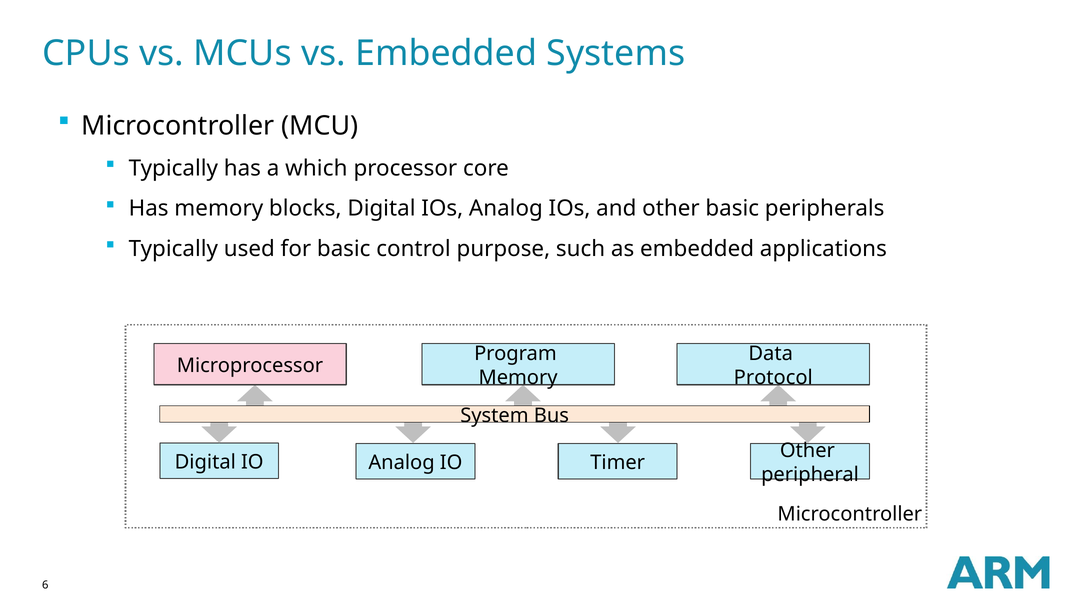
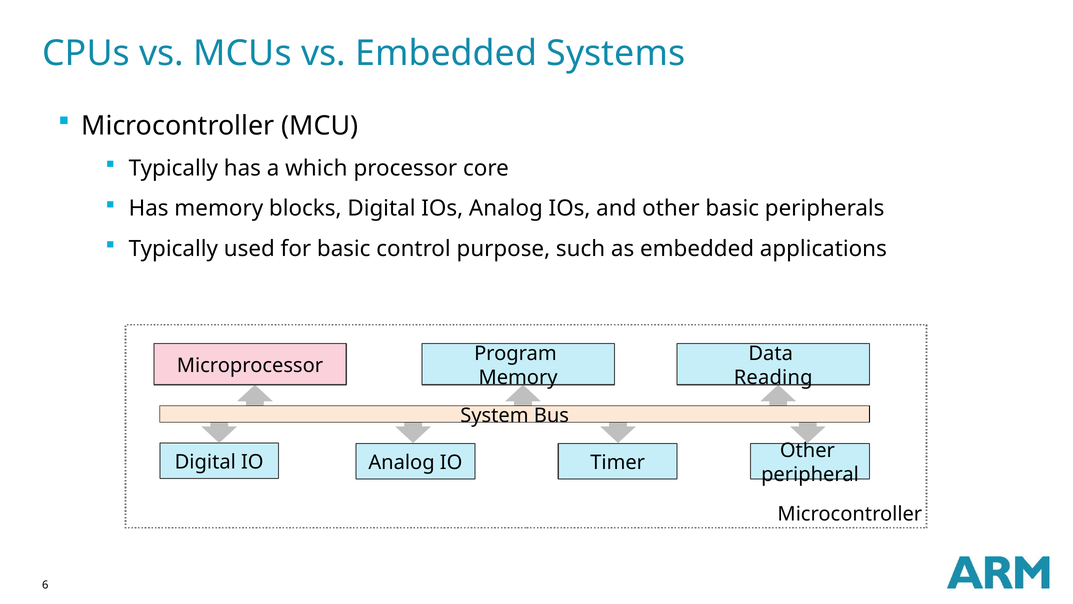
Protocol: Protocol -> Reading (773, 377)
